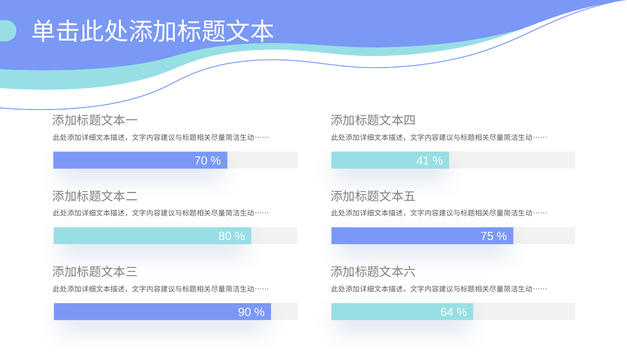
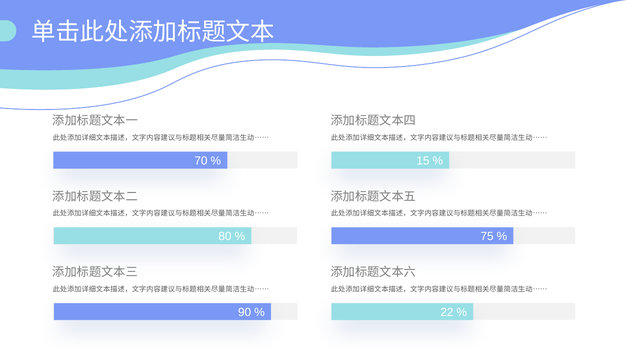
41: 41 -> 15 (423, 161)
64: 64 -> 22 (447, 312)
